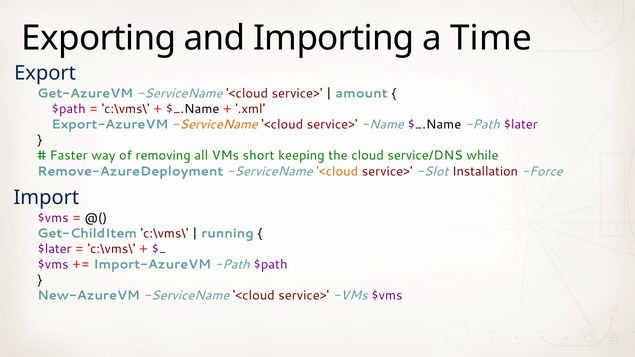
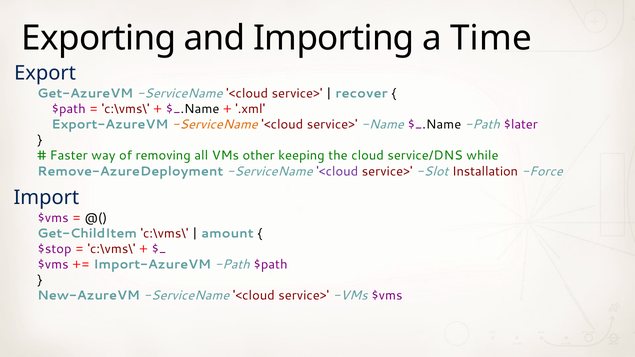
amount: amount -> recover (362, 93)
short: short -> other (259, 156)
<cloud colour: orange -> purple (337, 171)
running: running -> amount (228, 234)
$later: $later -> $stop (54, 249)
